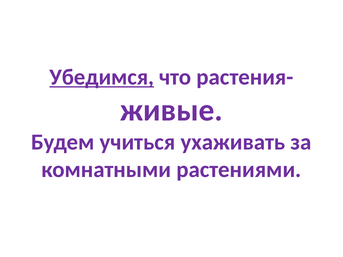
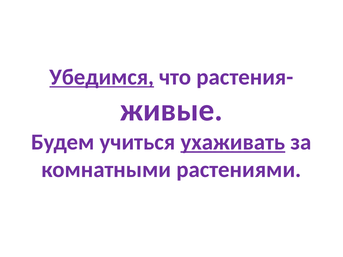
ухаживать underline: none -> present (233, 142)
